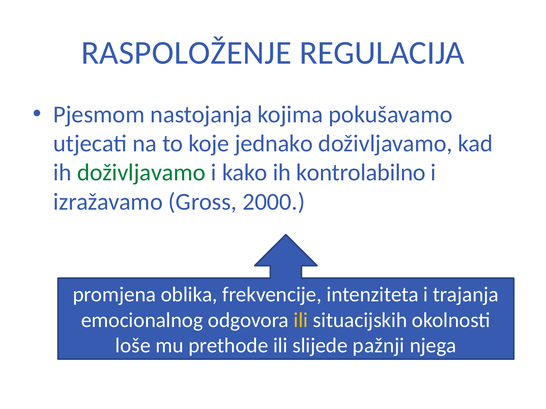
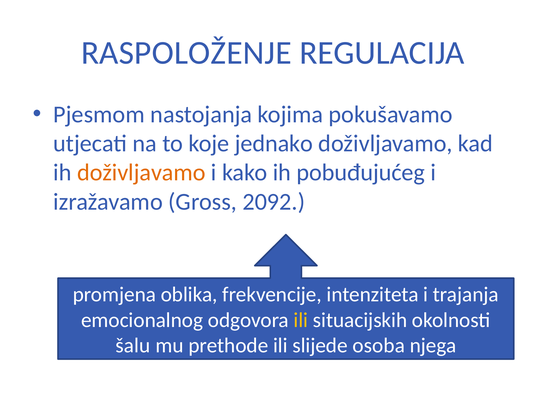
doživljavamo colour: green -> orange (141, 173)
kontrolabilno: kontrolabilno -> pobuđujućeg (361, 173)
2000: 2000 -> 2092 (274, 202)
loše: loše -> šalu (133, 346)
pažnji: pažnji -> osoba (379, 346)
